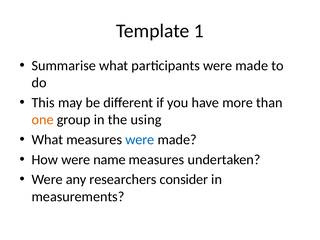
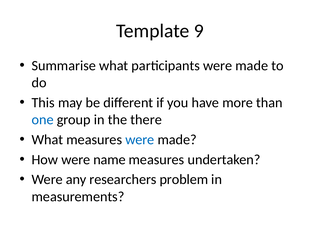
1: 1 -> 9 (199, 31)
one colour: orange -> blue (43, 120)
using: using -> there (146, 120)
consider: consider -> problem (184, 180)
